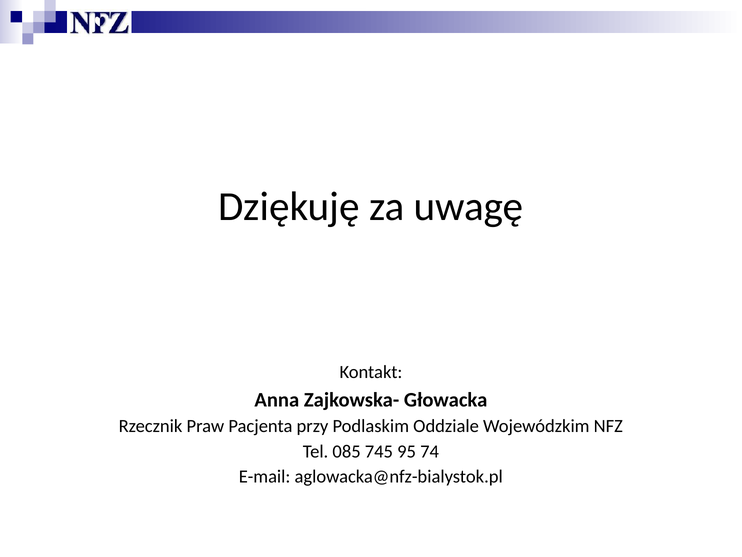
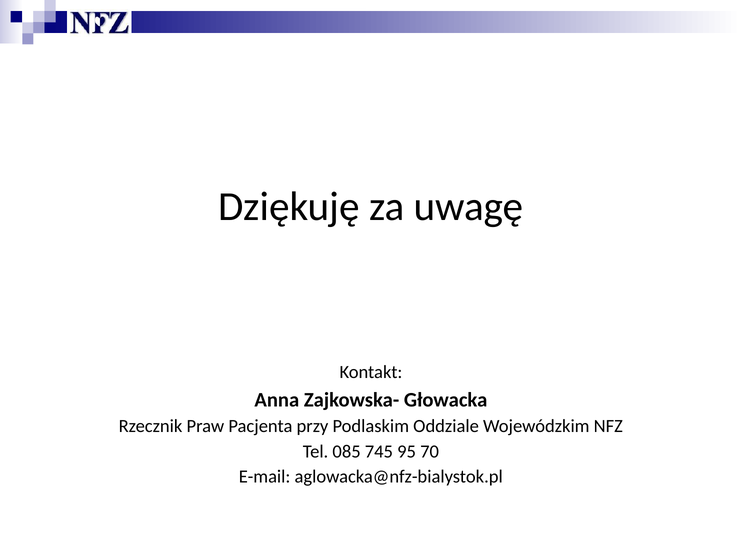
74: 74 -> 70 (430, 451)
